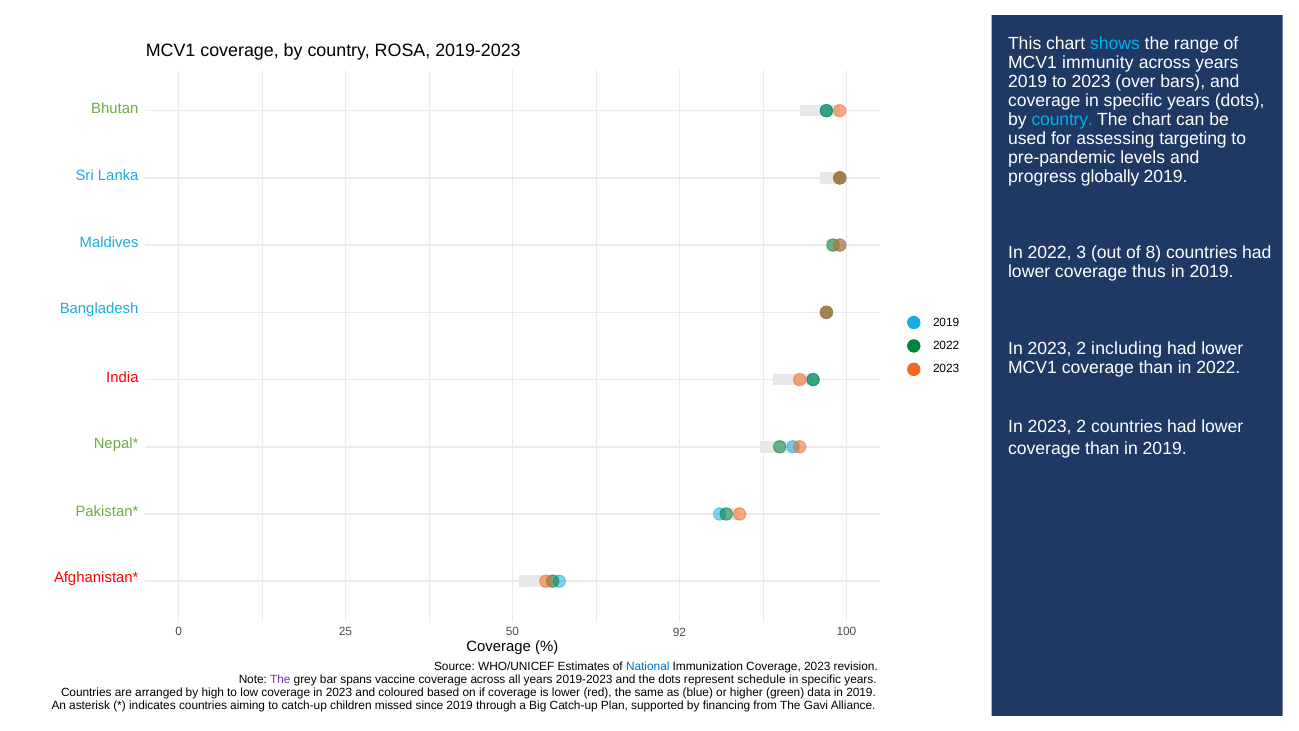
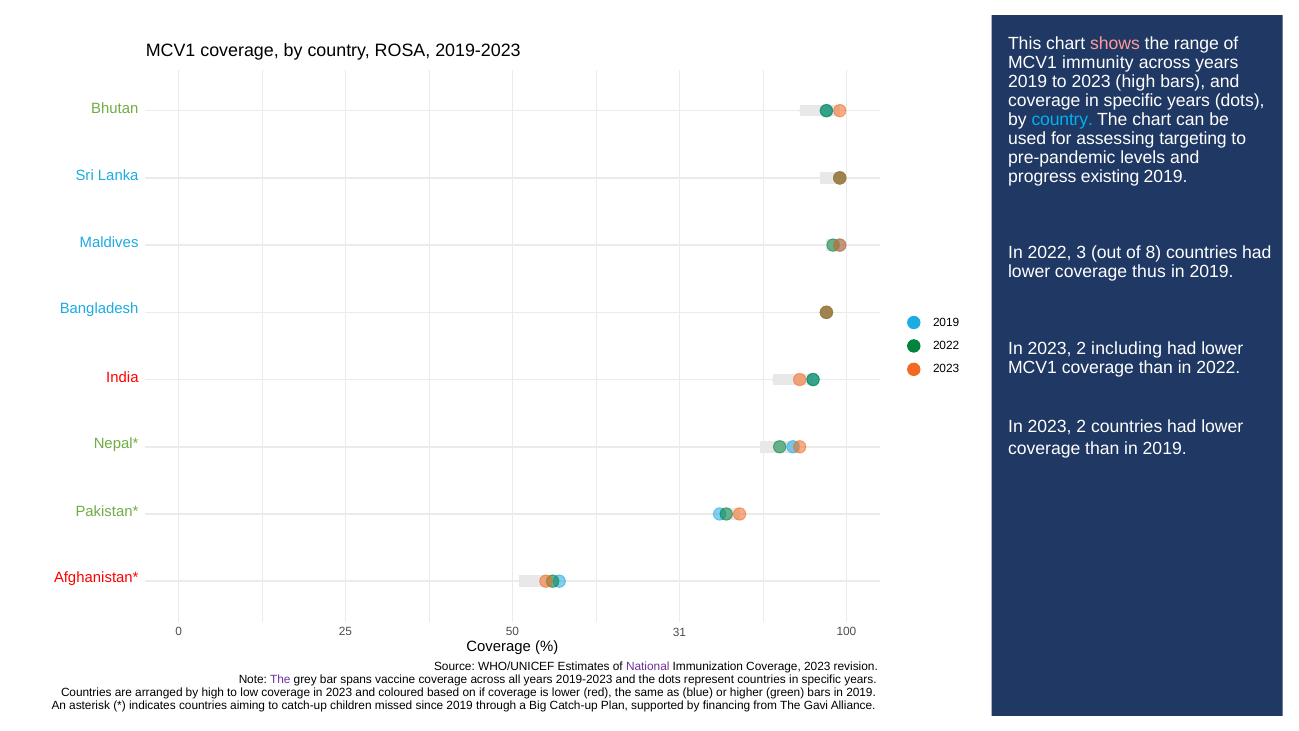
shows colour: light blue -> pink (1115, 43)
2023 over: over -> high (1135, 81)
globally: globally -> existing (1110, 177)
92: 92 -> 31 (679, 632)
National colour: blue -> purple (648, 666)
represent schedule: schedule -> countries (762, 679)
green data: data -> bars (819, 692)
